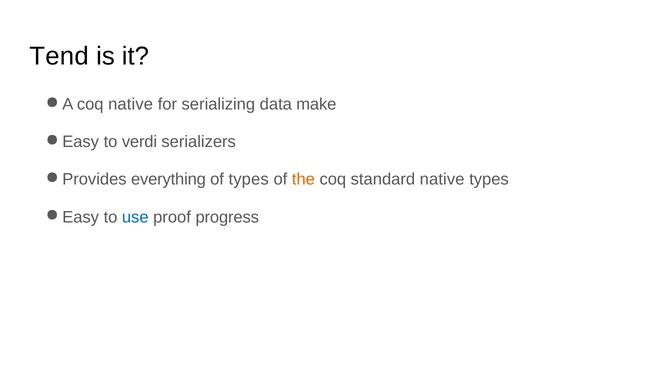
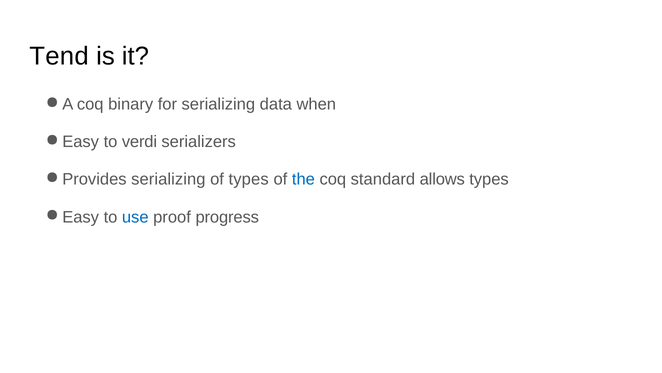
coq native: native -> binary (131, 104)
make: make -> when (316, 104)
everything: everything -> serializing (168, 179)
the colour: orange -> blue (303, 179)
standard native: native -> allows (442, 179)
